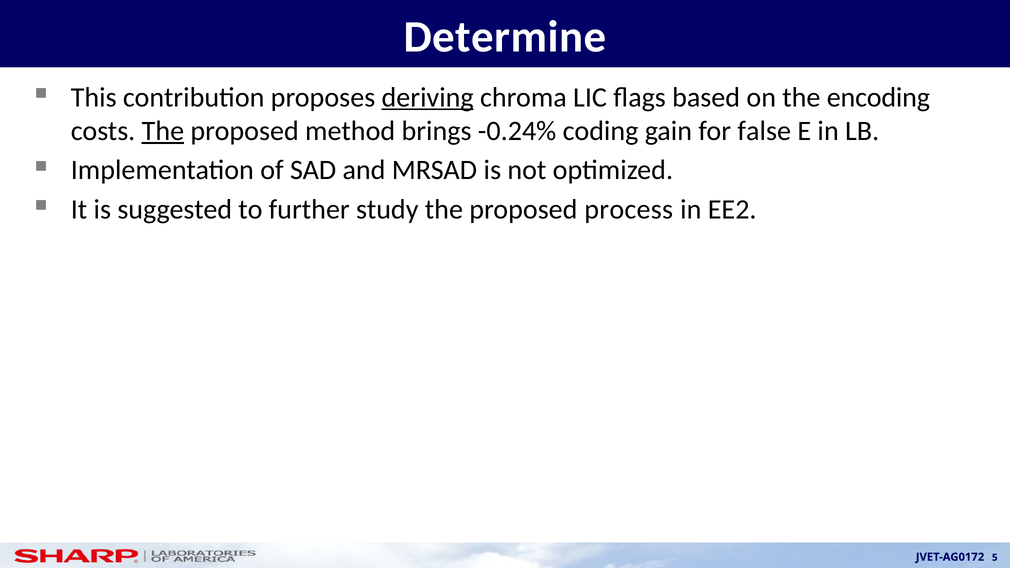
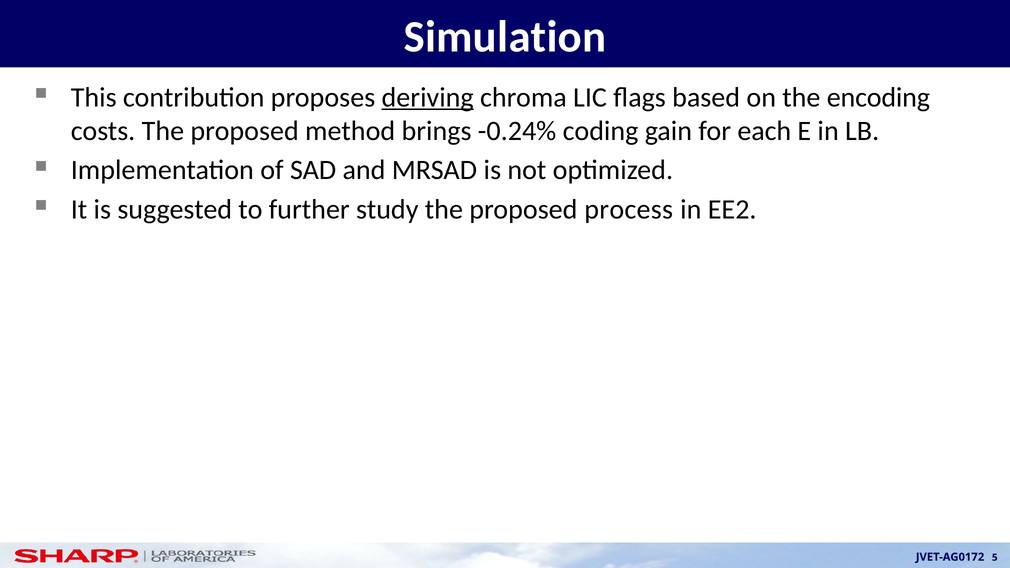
Determine: Determine -> Simulation (505, 37)
The underline: present -> none (163, 131)
false: false -> each (764, 131)
